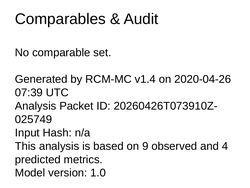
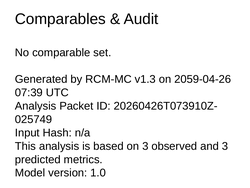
v1.4: v1.4 -> v1.3 (145, 79)
2020-04-26: 2020-04-26 -> 2059-04-26 (203, 79)
on 9: 9 -> 3 (145, 146)
and 4: 4 -> 3 (225, 146)
